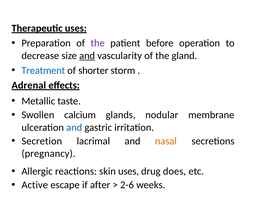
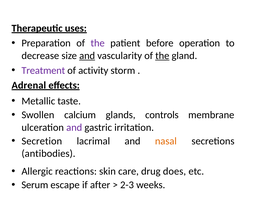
the underline: none -> present (162, 55)
Treatment colour: blue -> purple (43, 70)
shorter: shorter -> activity (93, 70)
nodular: nodular -> controls (162, 115)
and colour: blue -> purple (74, 127)
pregnancy: pregnancy -> antibodies (48, 153)
skin uses: uses -> care (128, 171)
Active: Active -> Serum (35, 184)
2-6: 2-6 -> 2-3 (127, 184)
